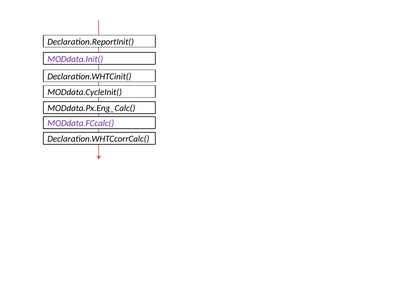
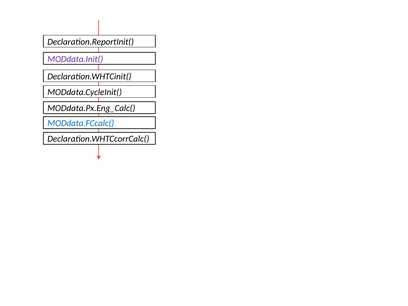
MODdata.FCcalc( colour: purple -> blue (81, 123)
